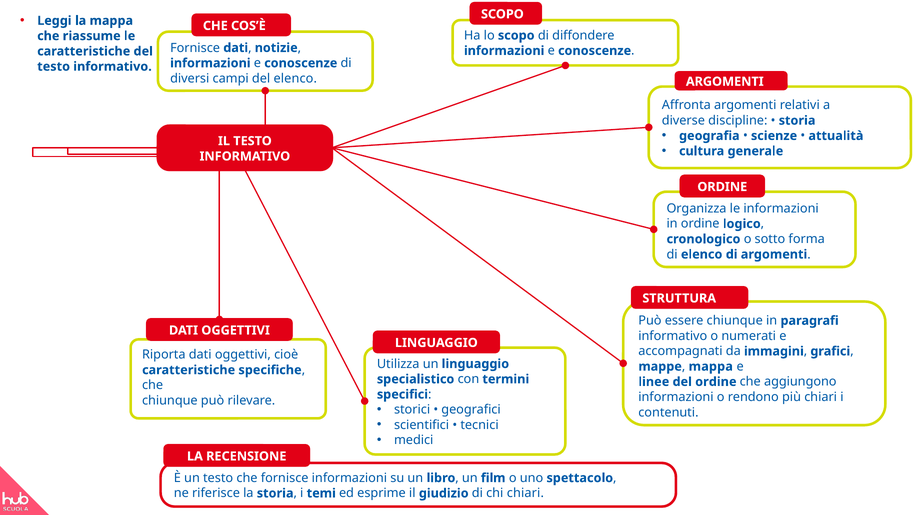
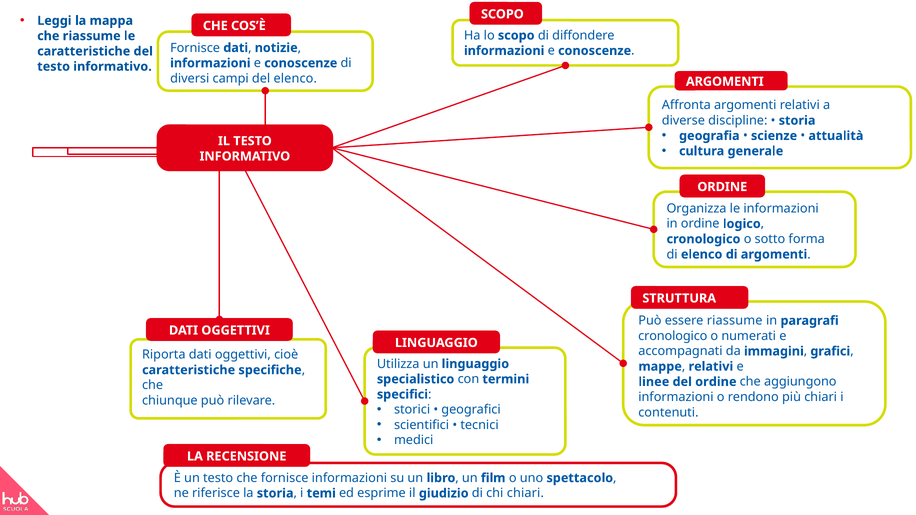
essere chiunque: chiunque -> riassume (735, 321)
informativo: informativo -> cronologico (673, 336)
mappe mappa: mappa -> relativi (711, 367)
